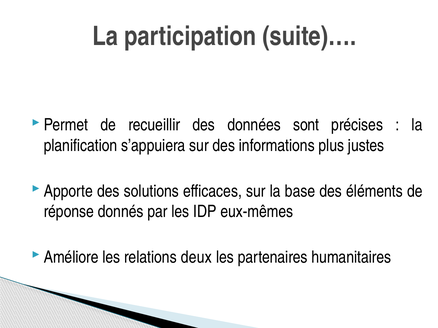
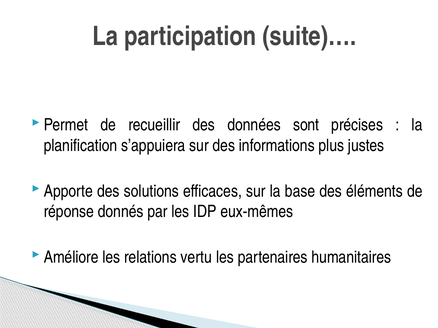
deux: deux -> vertu (196, 258)
